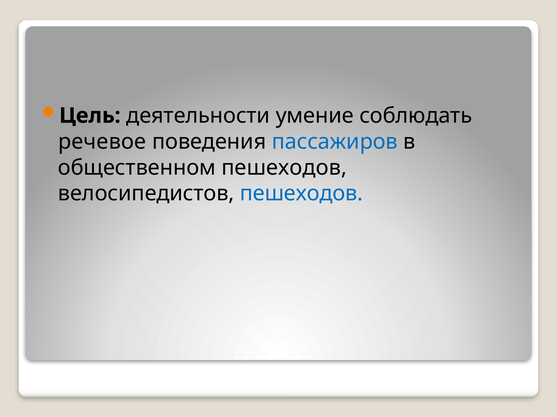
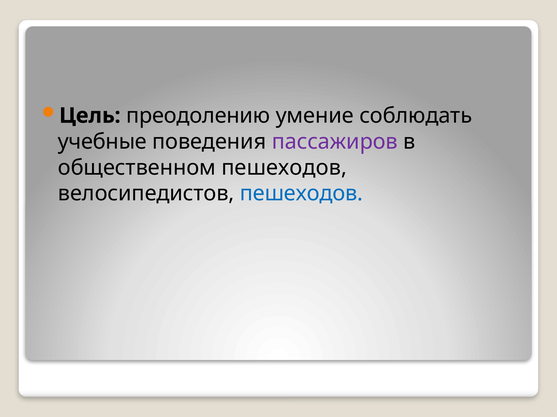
деятельности: деятельности -> преодолению (198, 116)
речевое: речевое -> учебные (102, 142)
пассажиров colour: blue -> purple (335, 142)
